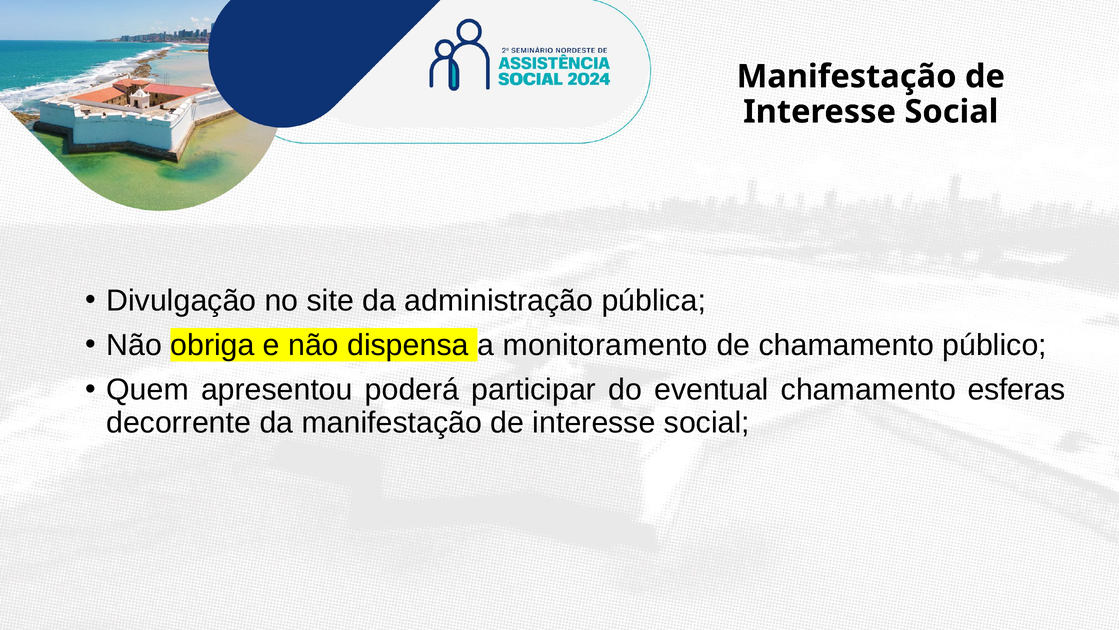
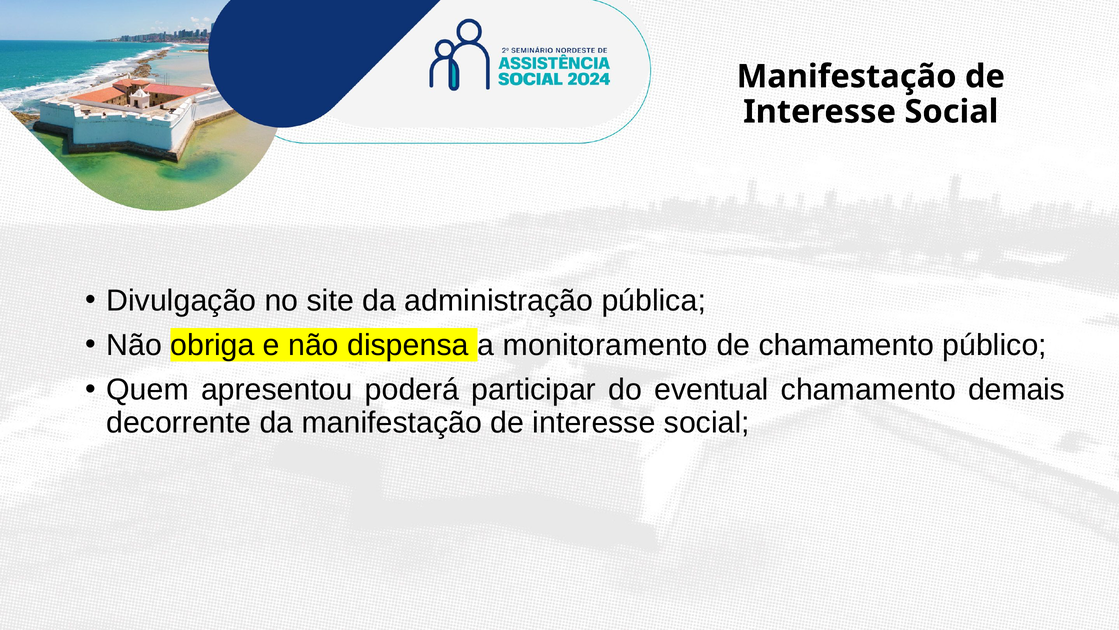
esferas: esferas -> demais (1017, 389)
